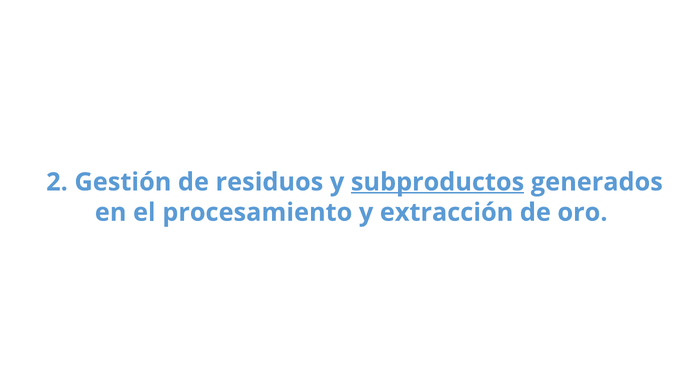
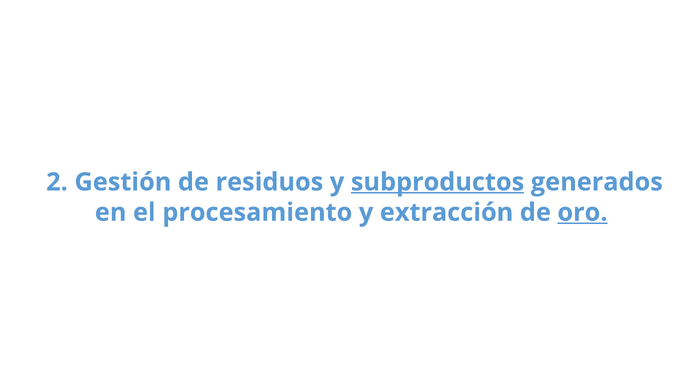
oro underline: none -> present (582, 213)
